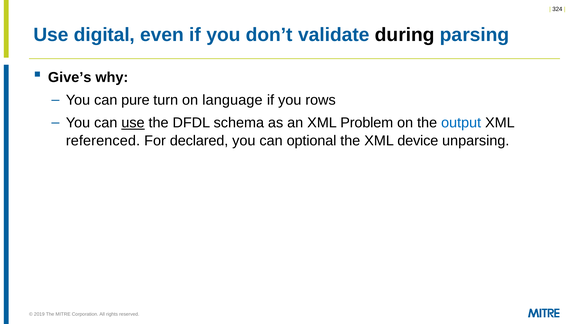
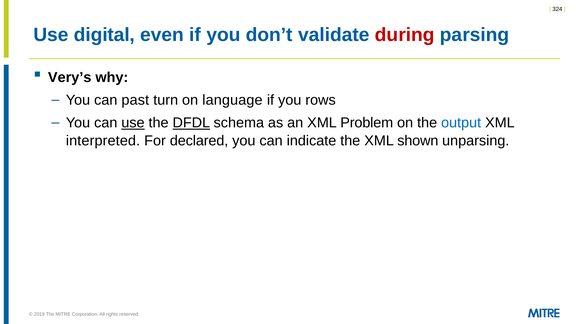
during colour: black -> red (405, 35)
Give’s: Give’s -> Very’s (70, 77)
pure: pure -> past (135, 100)
DFDL underline: none -> present (191, 123)
referenced: referenced -> interpreted (103, 141)
optional: optional -> indicate (311, 141)
device: device -> shown (418, 141)
